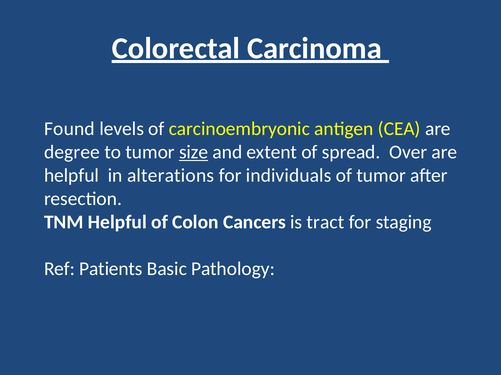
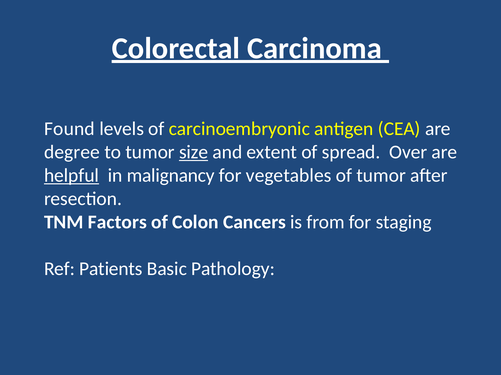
helpful underline: none -> present (72, 176)
alterations: alterations -> malignancy (171, 176)
individuals: individuals -> vegetables (289, 176)
TNM Helpful: Helpful -> Factors (117, 223)
tract: tract -> from (326, 223)
